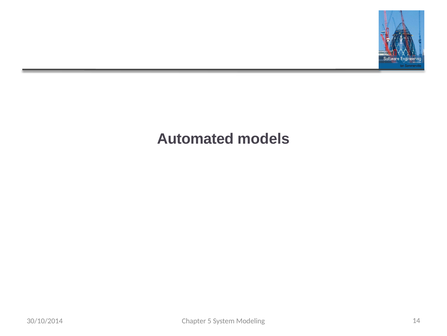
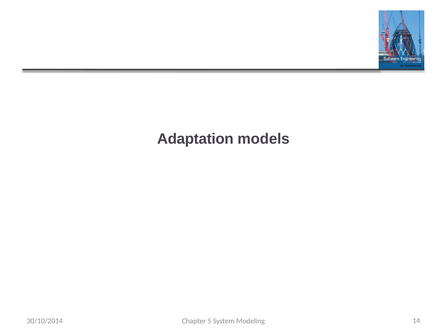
Automated: Automated -> Adaptation (195, 139)
